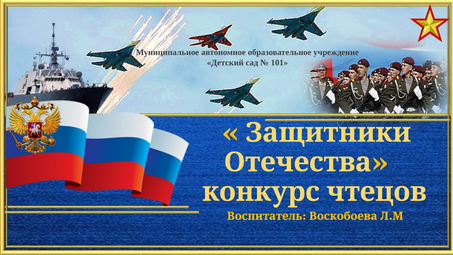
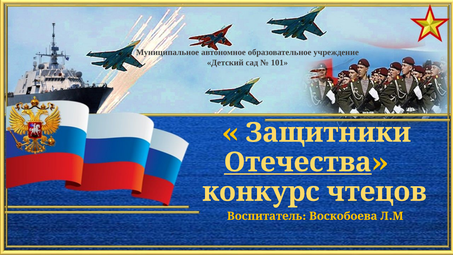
Отечества underline: none -> present (298, 162)
